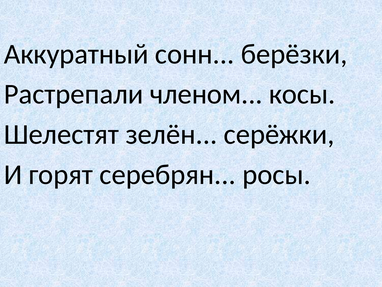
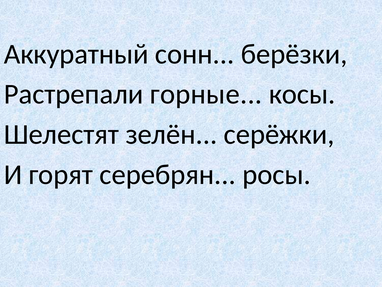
членом: членом -> горные (206, 94)
